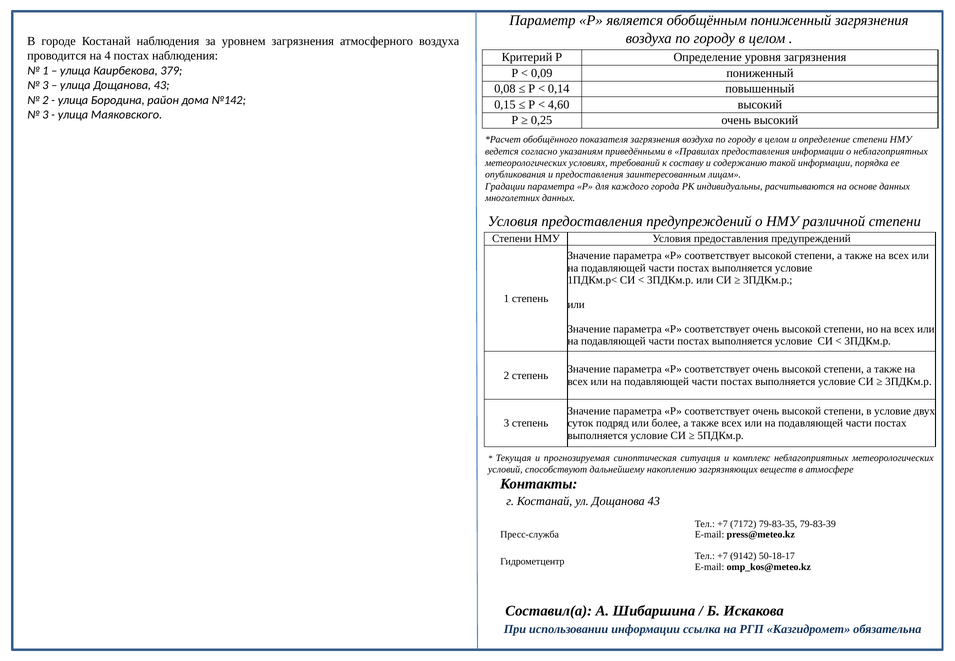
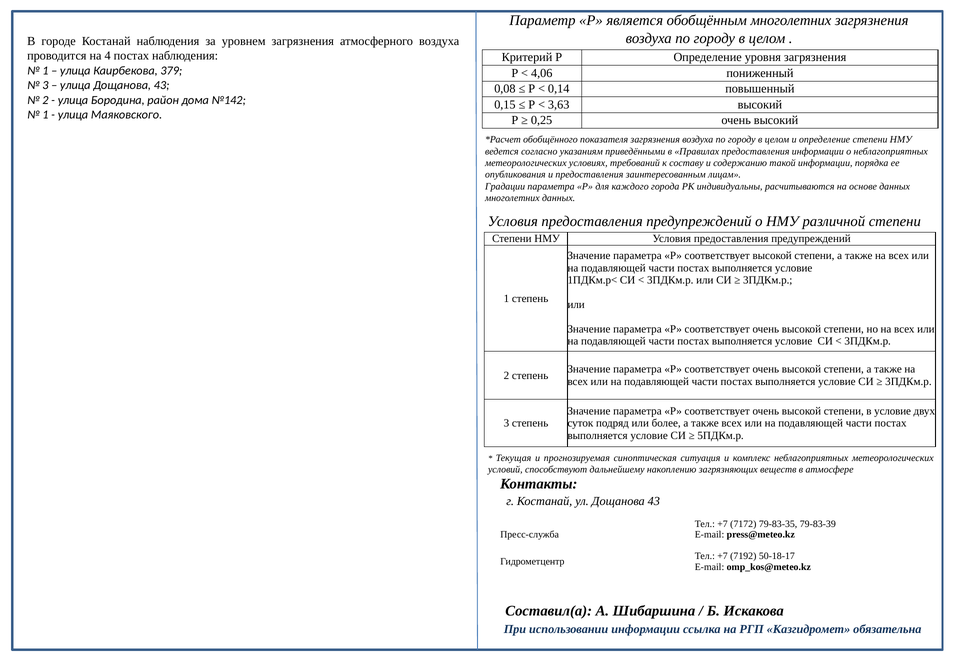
обобщённым пониженный: пониженный -> многолетних (791, 21)
0,09: 0,09 -> 4,06 (542, 73)
4,60: 4,60 -> 3,63 (559, 105)
3: 3 -> 1 (45, 115)
9142: 9142 -> 7192 (743, 556)
